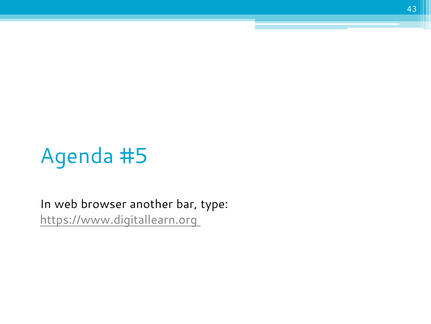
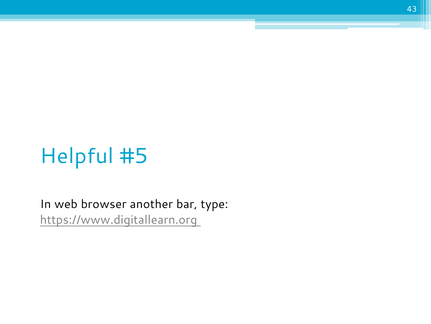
Agenda: Agenda -> Helpful (77, 156)
